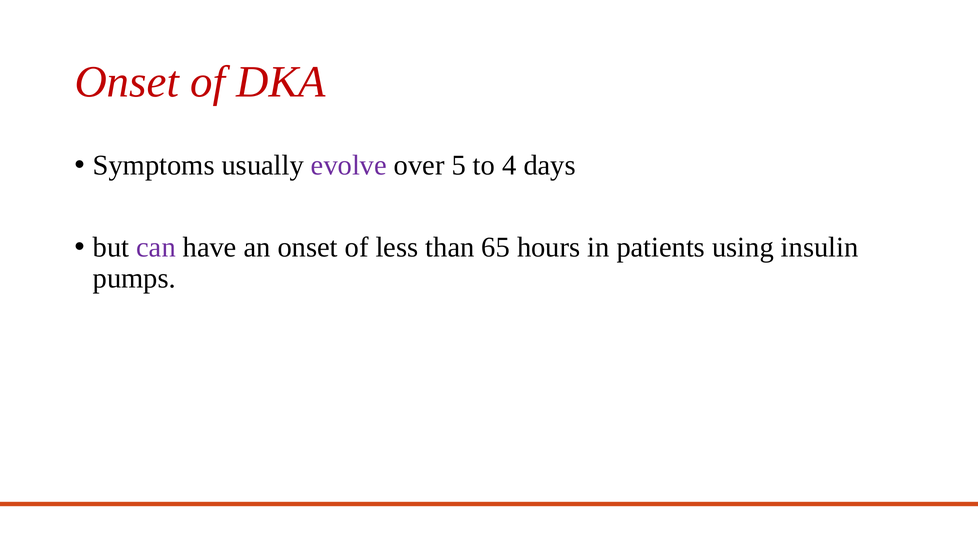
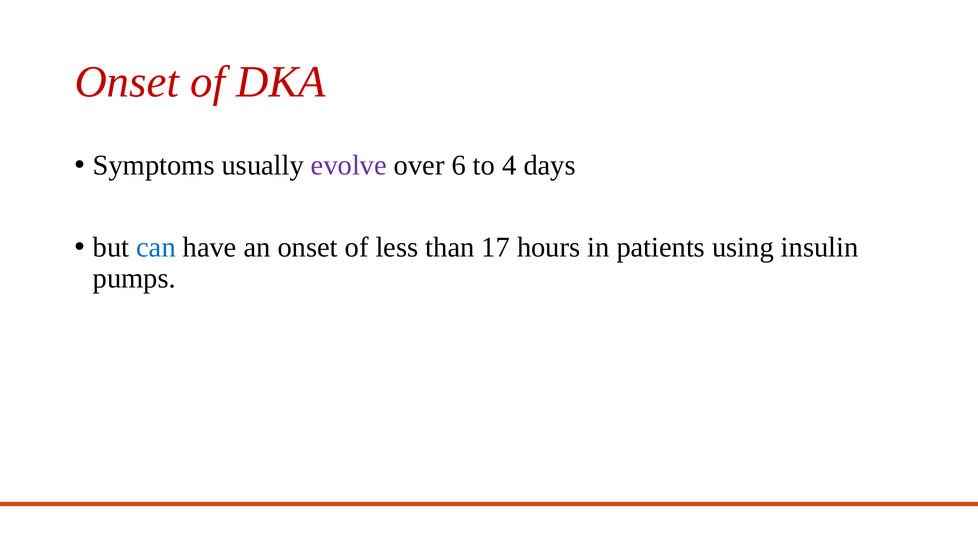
5: 5 -> 6 (459, 165)
can colour: purple -> blue (156, 247)
65: 65 -> 17 (496, 247)
